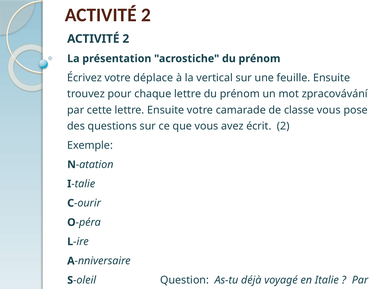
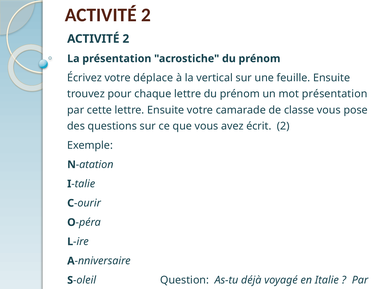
mot zpracovávání: zpracovávání -> présentation (335, 94)
